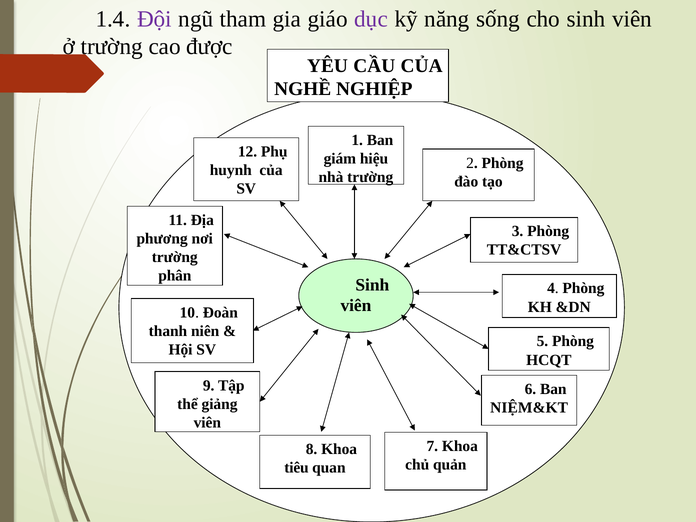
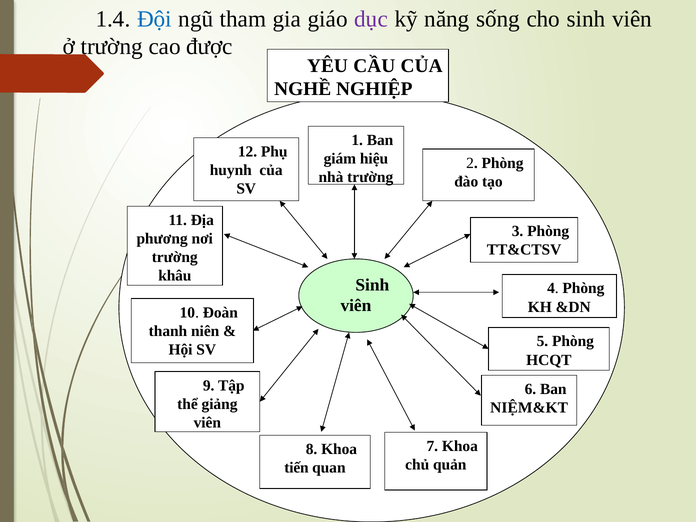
Đội colour: purple -> blue (154, 19)
phân: phân -> khâu (175, 276)
tiêu: tiêu -> tiến (296, 468)
